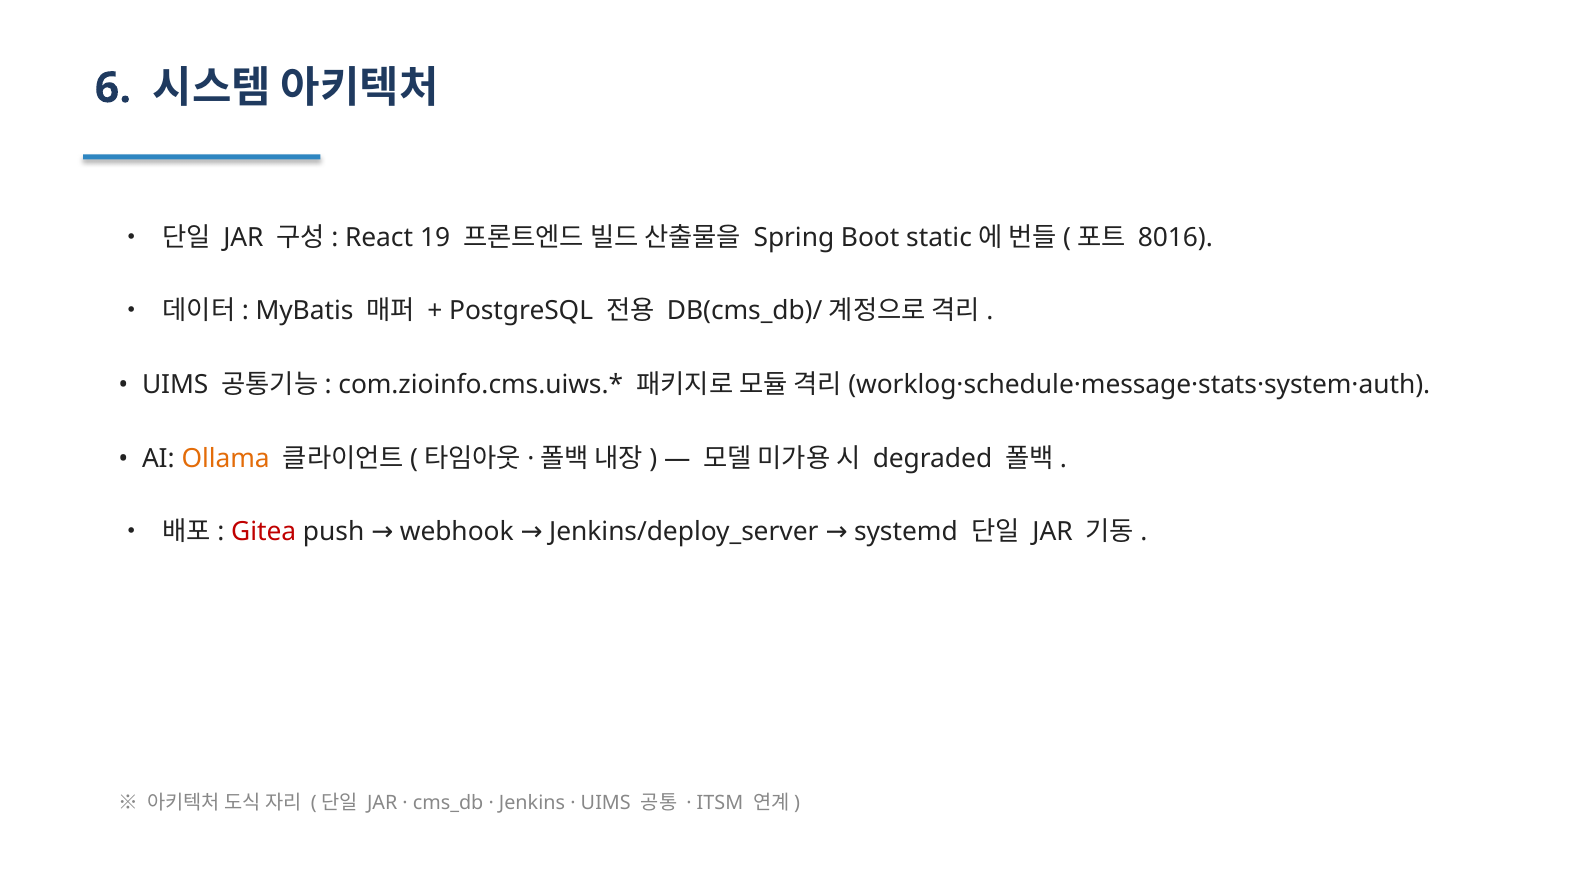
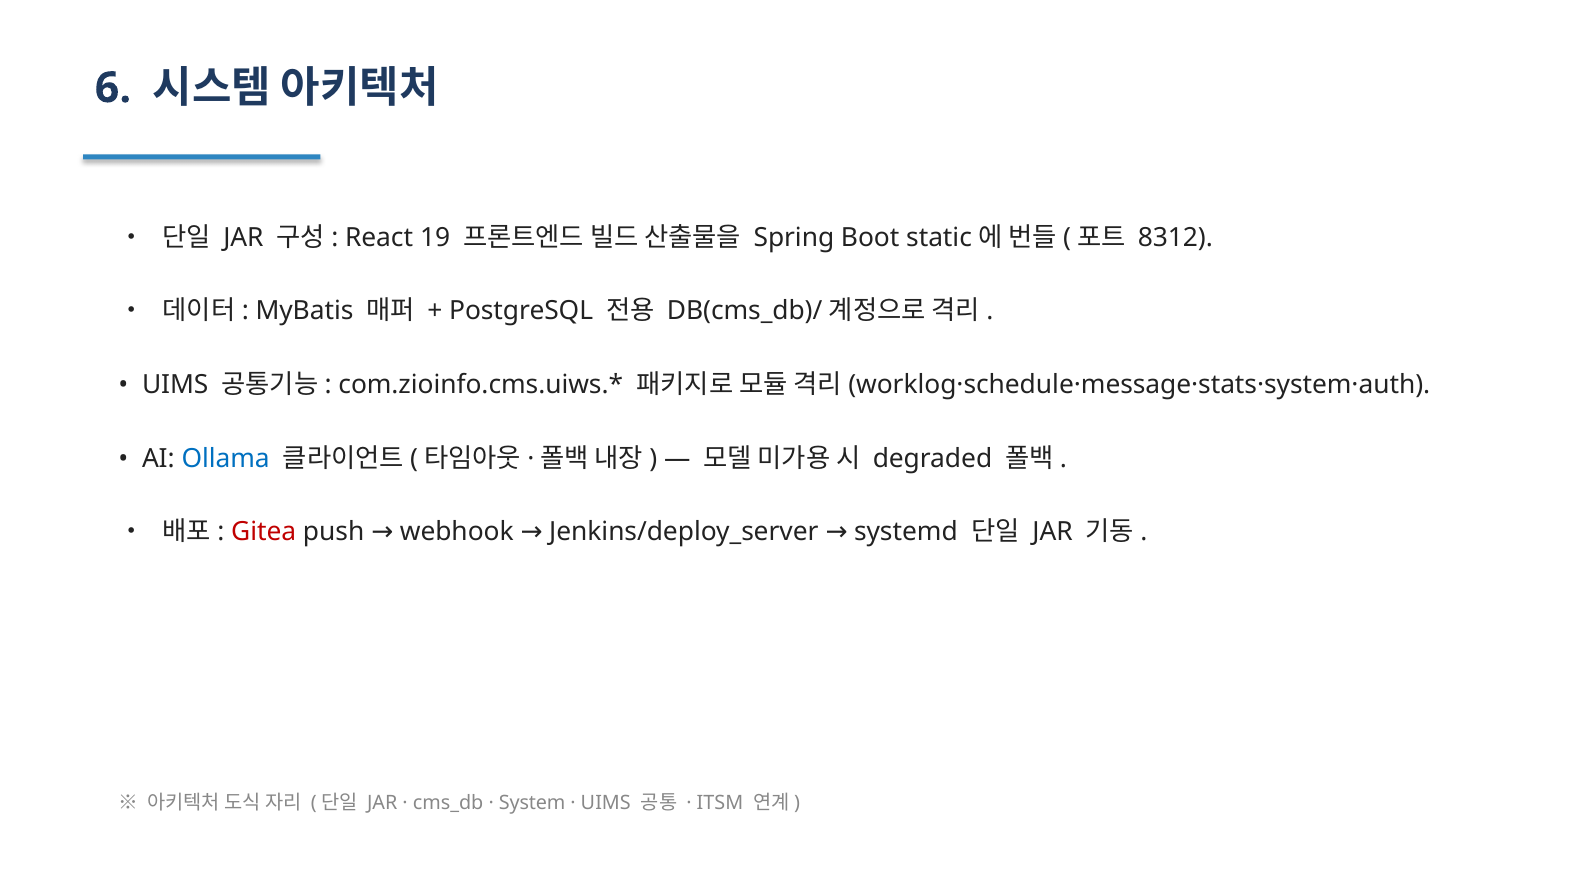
8016: 8016 -> 8312 (1175, 237)
Ollama colour: orange -> blue (226, 458)
Jenkins: Jenkins -> System (532, 803)
